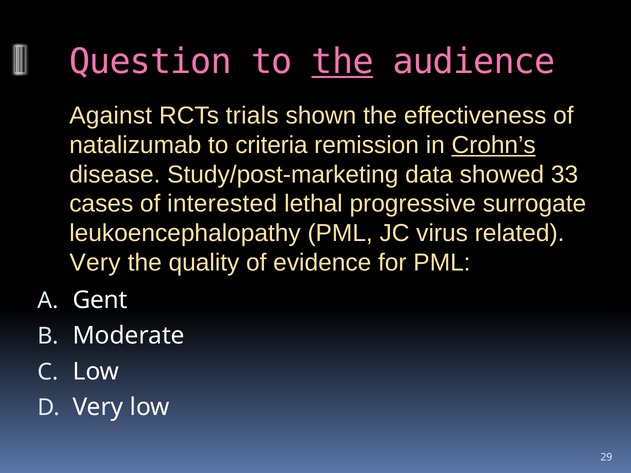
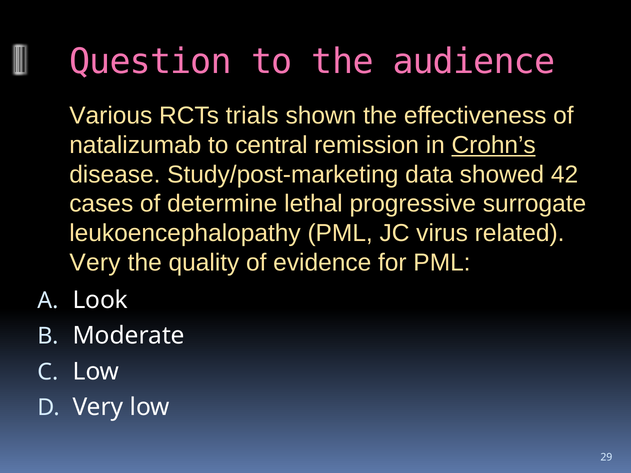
the underline: present -> none (343, 62)
Against: Against -> Various (111, 116)
criteria: criteria -> central (271, 145)
33: 33 -> 42 (565, 175)
interested: interested -> determine (222, 204)
Gent: Gent -> Look (100, 300)
